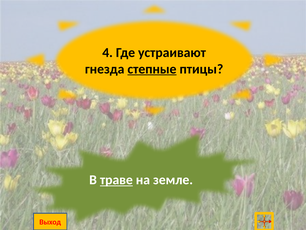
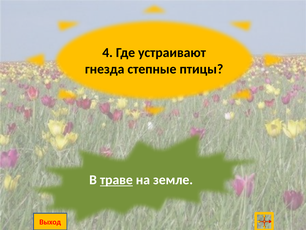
степные underline: present -> none (152, 69)
